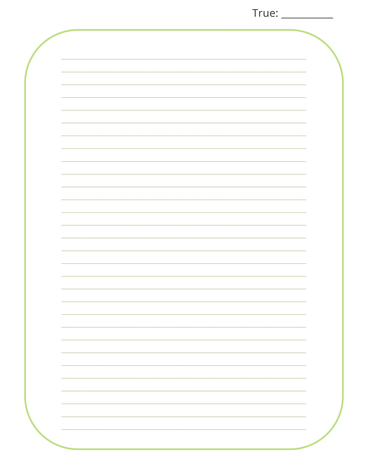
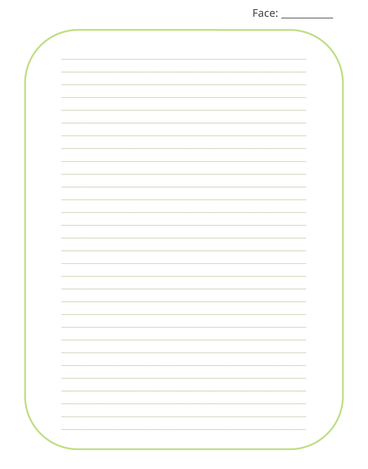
True: True -> Face (265, 13)
